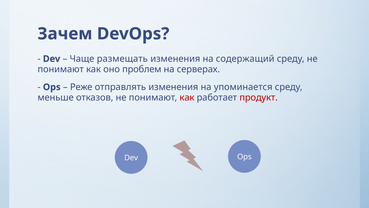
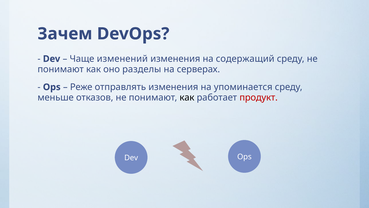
размещать: размещать -> изменений (122, 59)
проблем: проблем -> разделы (142, 69)
как colour: red -> black (187, 97)
